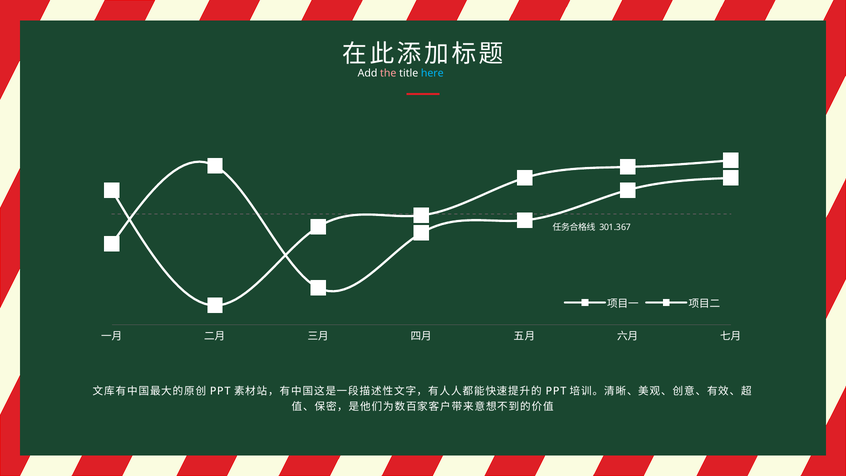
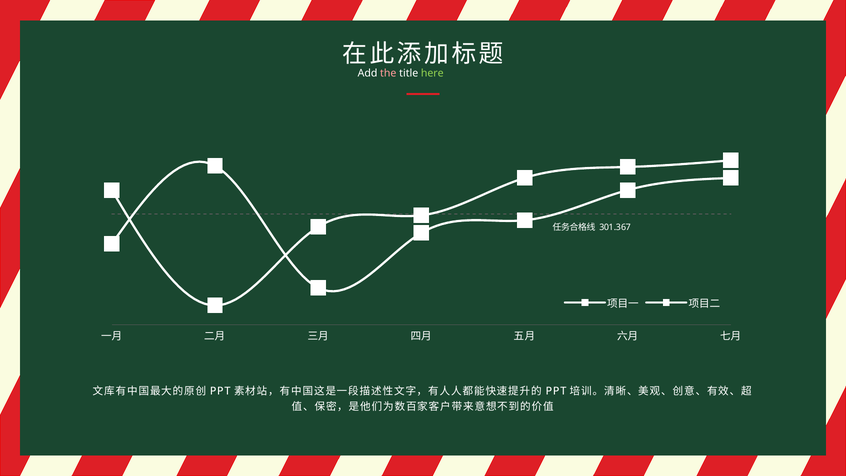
here colour: light blue -> light green (432, 73)
